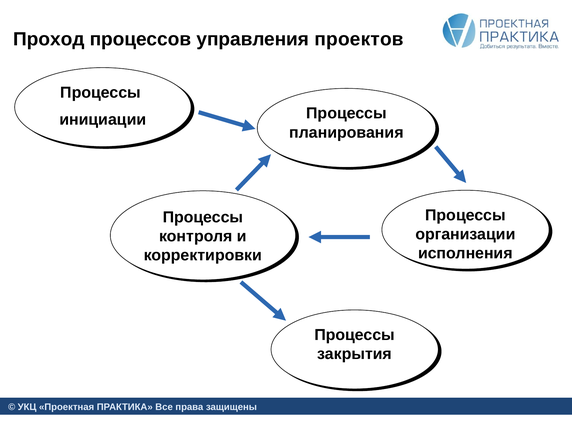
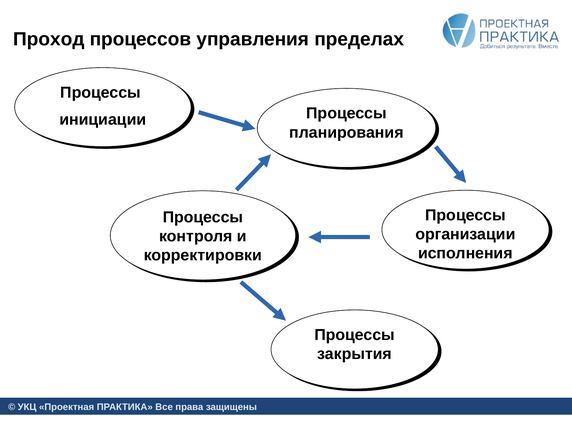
проектов: проектов -> пределах (359, 39)
